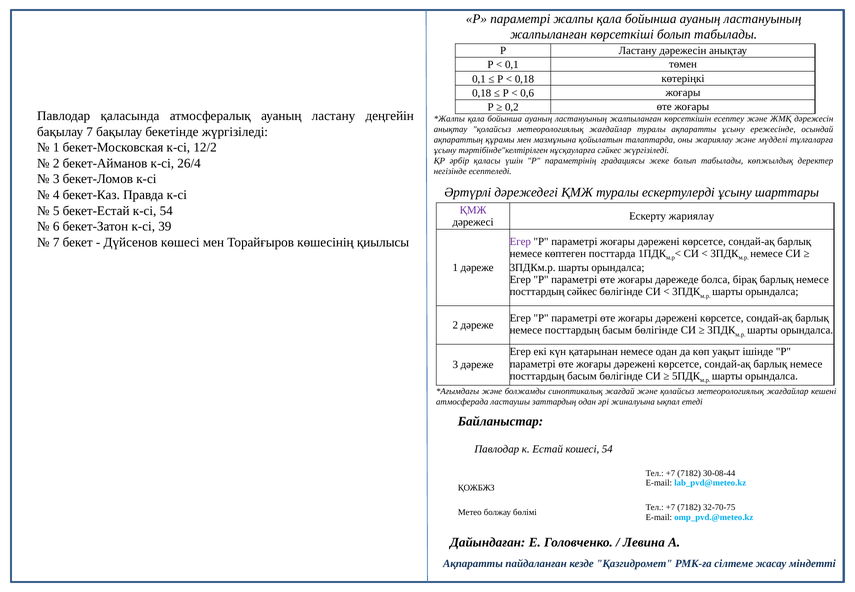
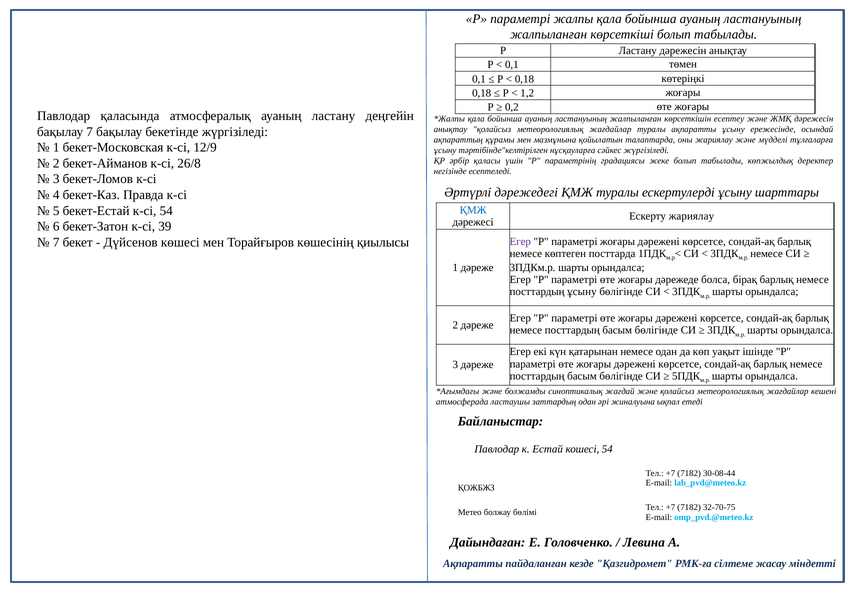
0,6: 0,6 -> 1,2 (527, 93)
12/2: 12/2 -> 12/9 (205, 148)
26/4: 26/4 -> 26/8 (189, 163)
ҚМЖ colour: purple -> blue (473, 210)
посттардың сәйкес: сәйкес -> ұсыну (582, 292)
